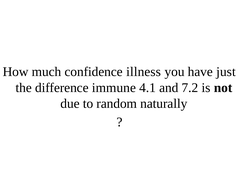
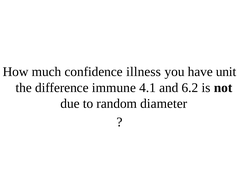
just: just -> unit (226, 72)
7.2: 7.2 -> 6.2 (190, 88)
naturally: naturally -> diameter (164, 104)
